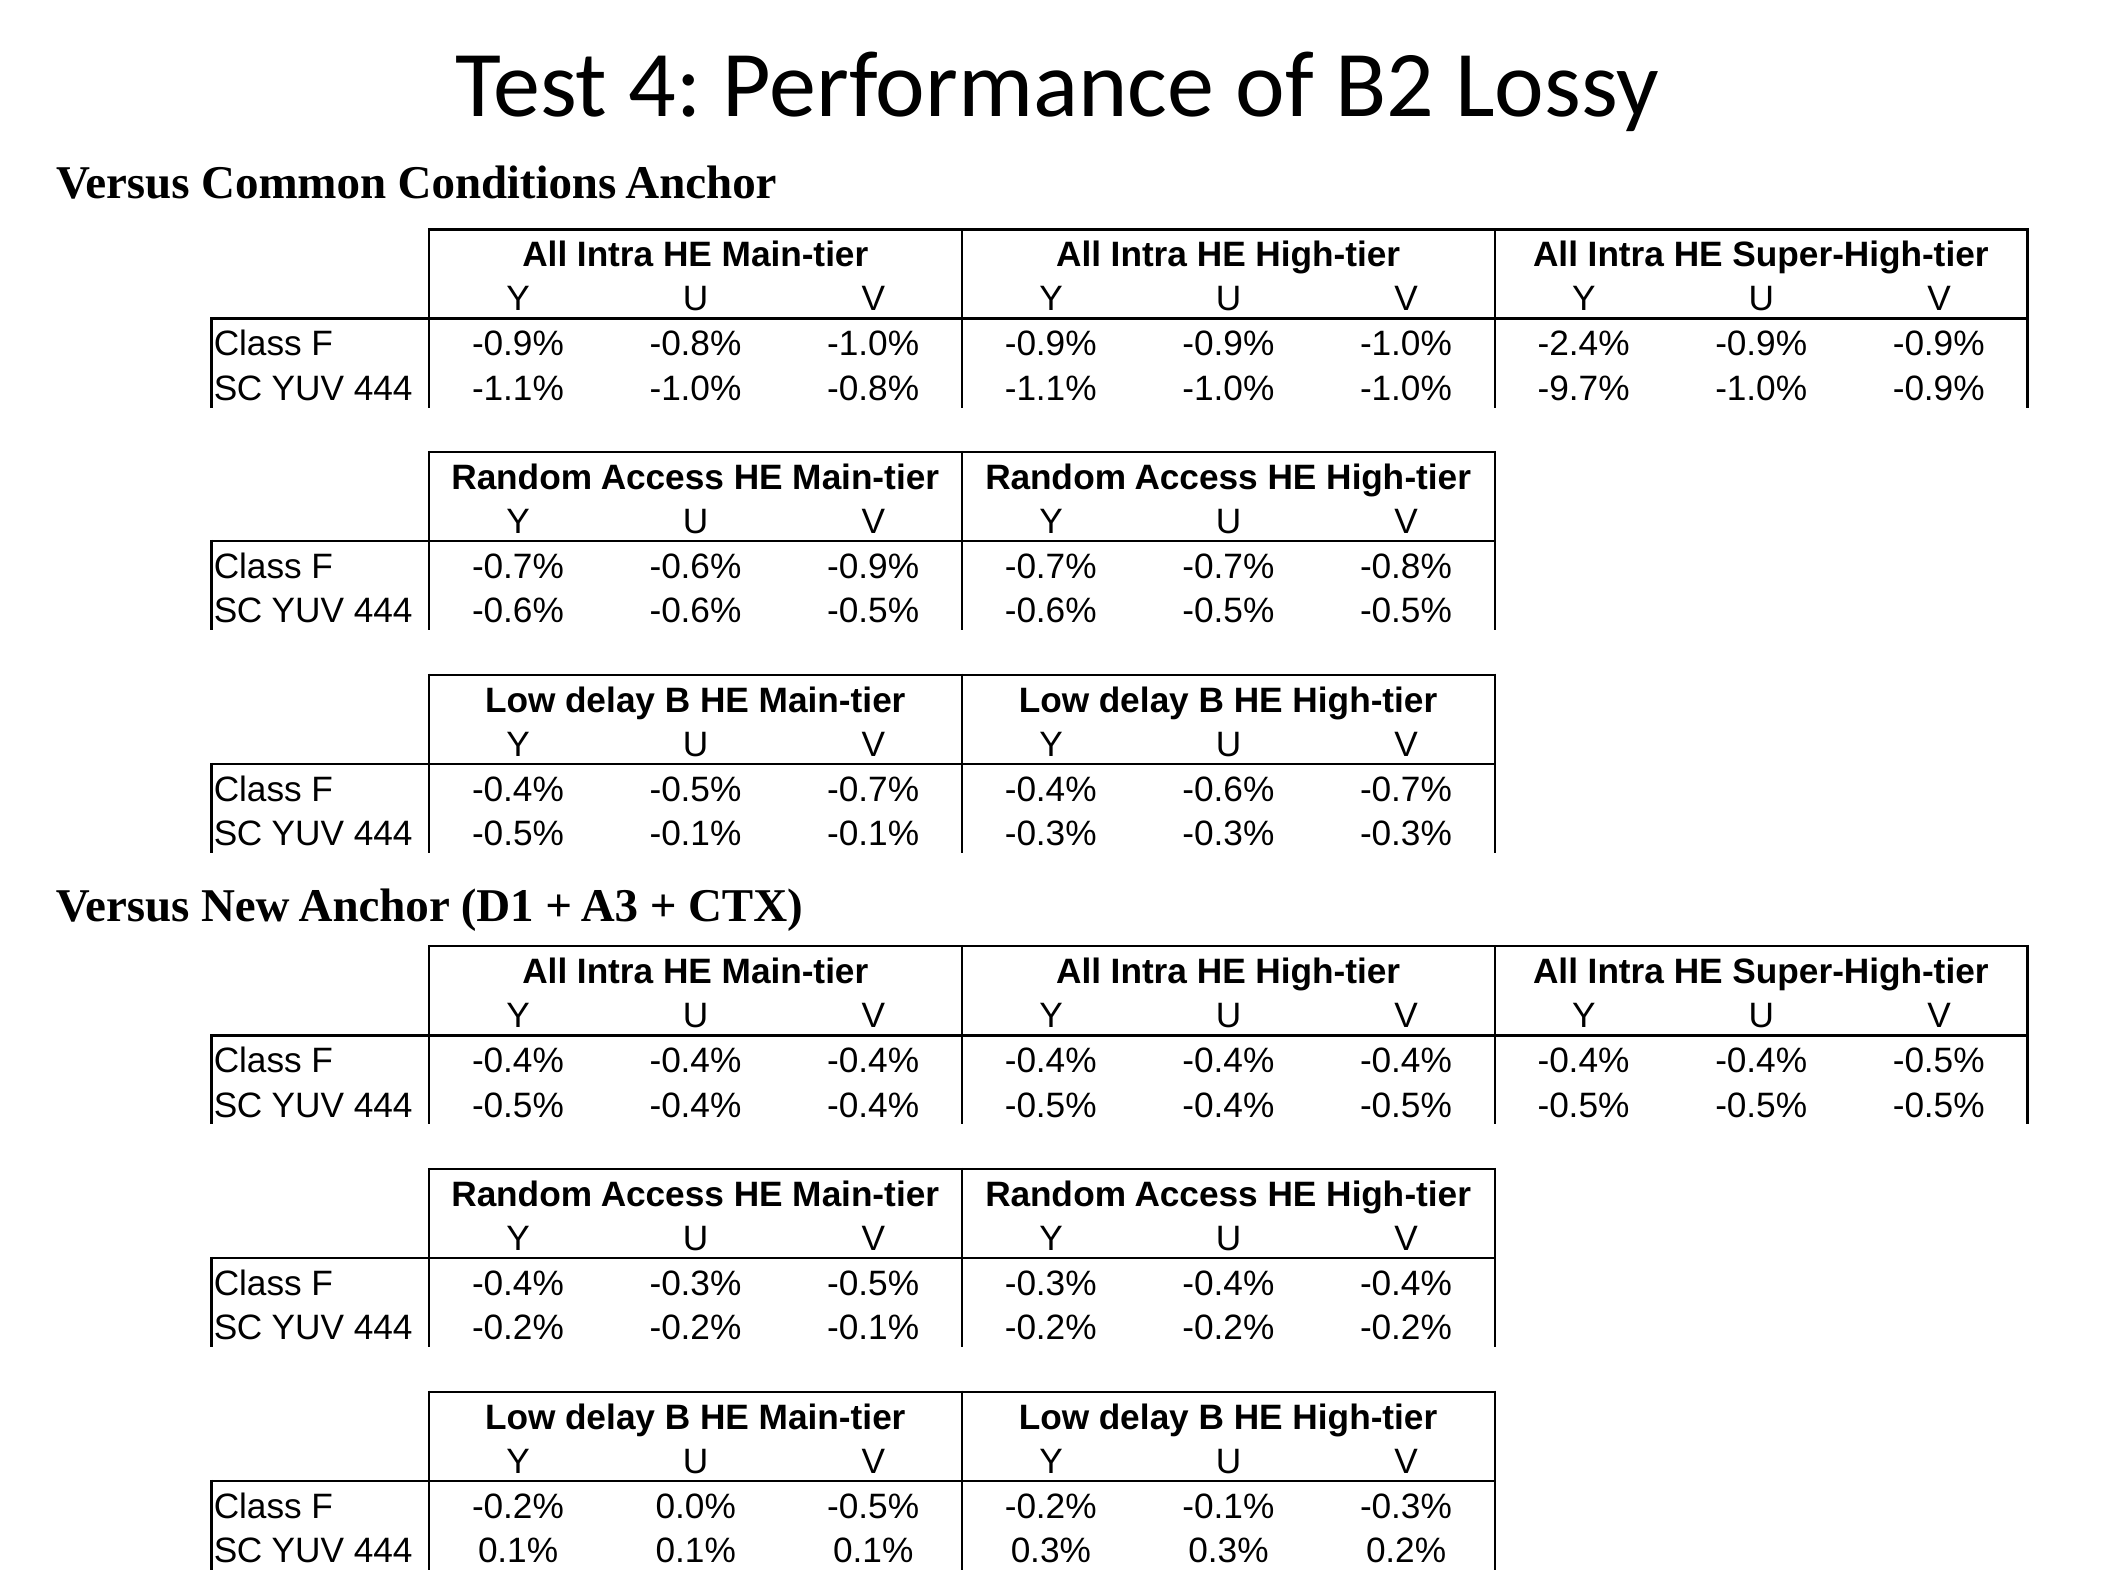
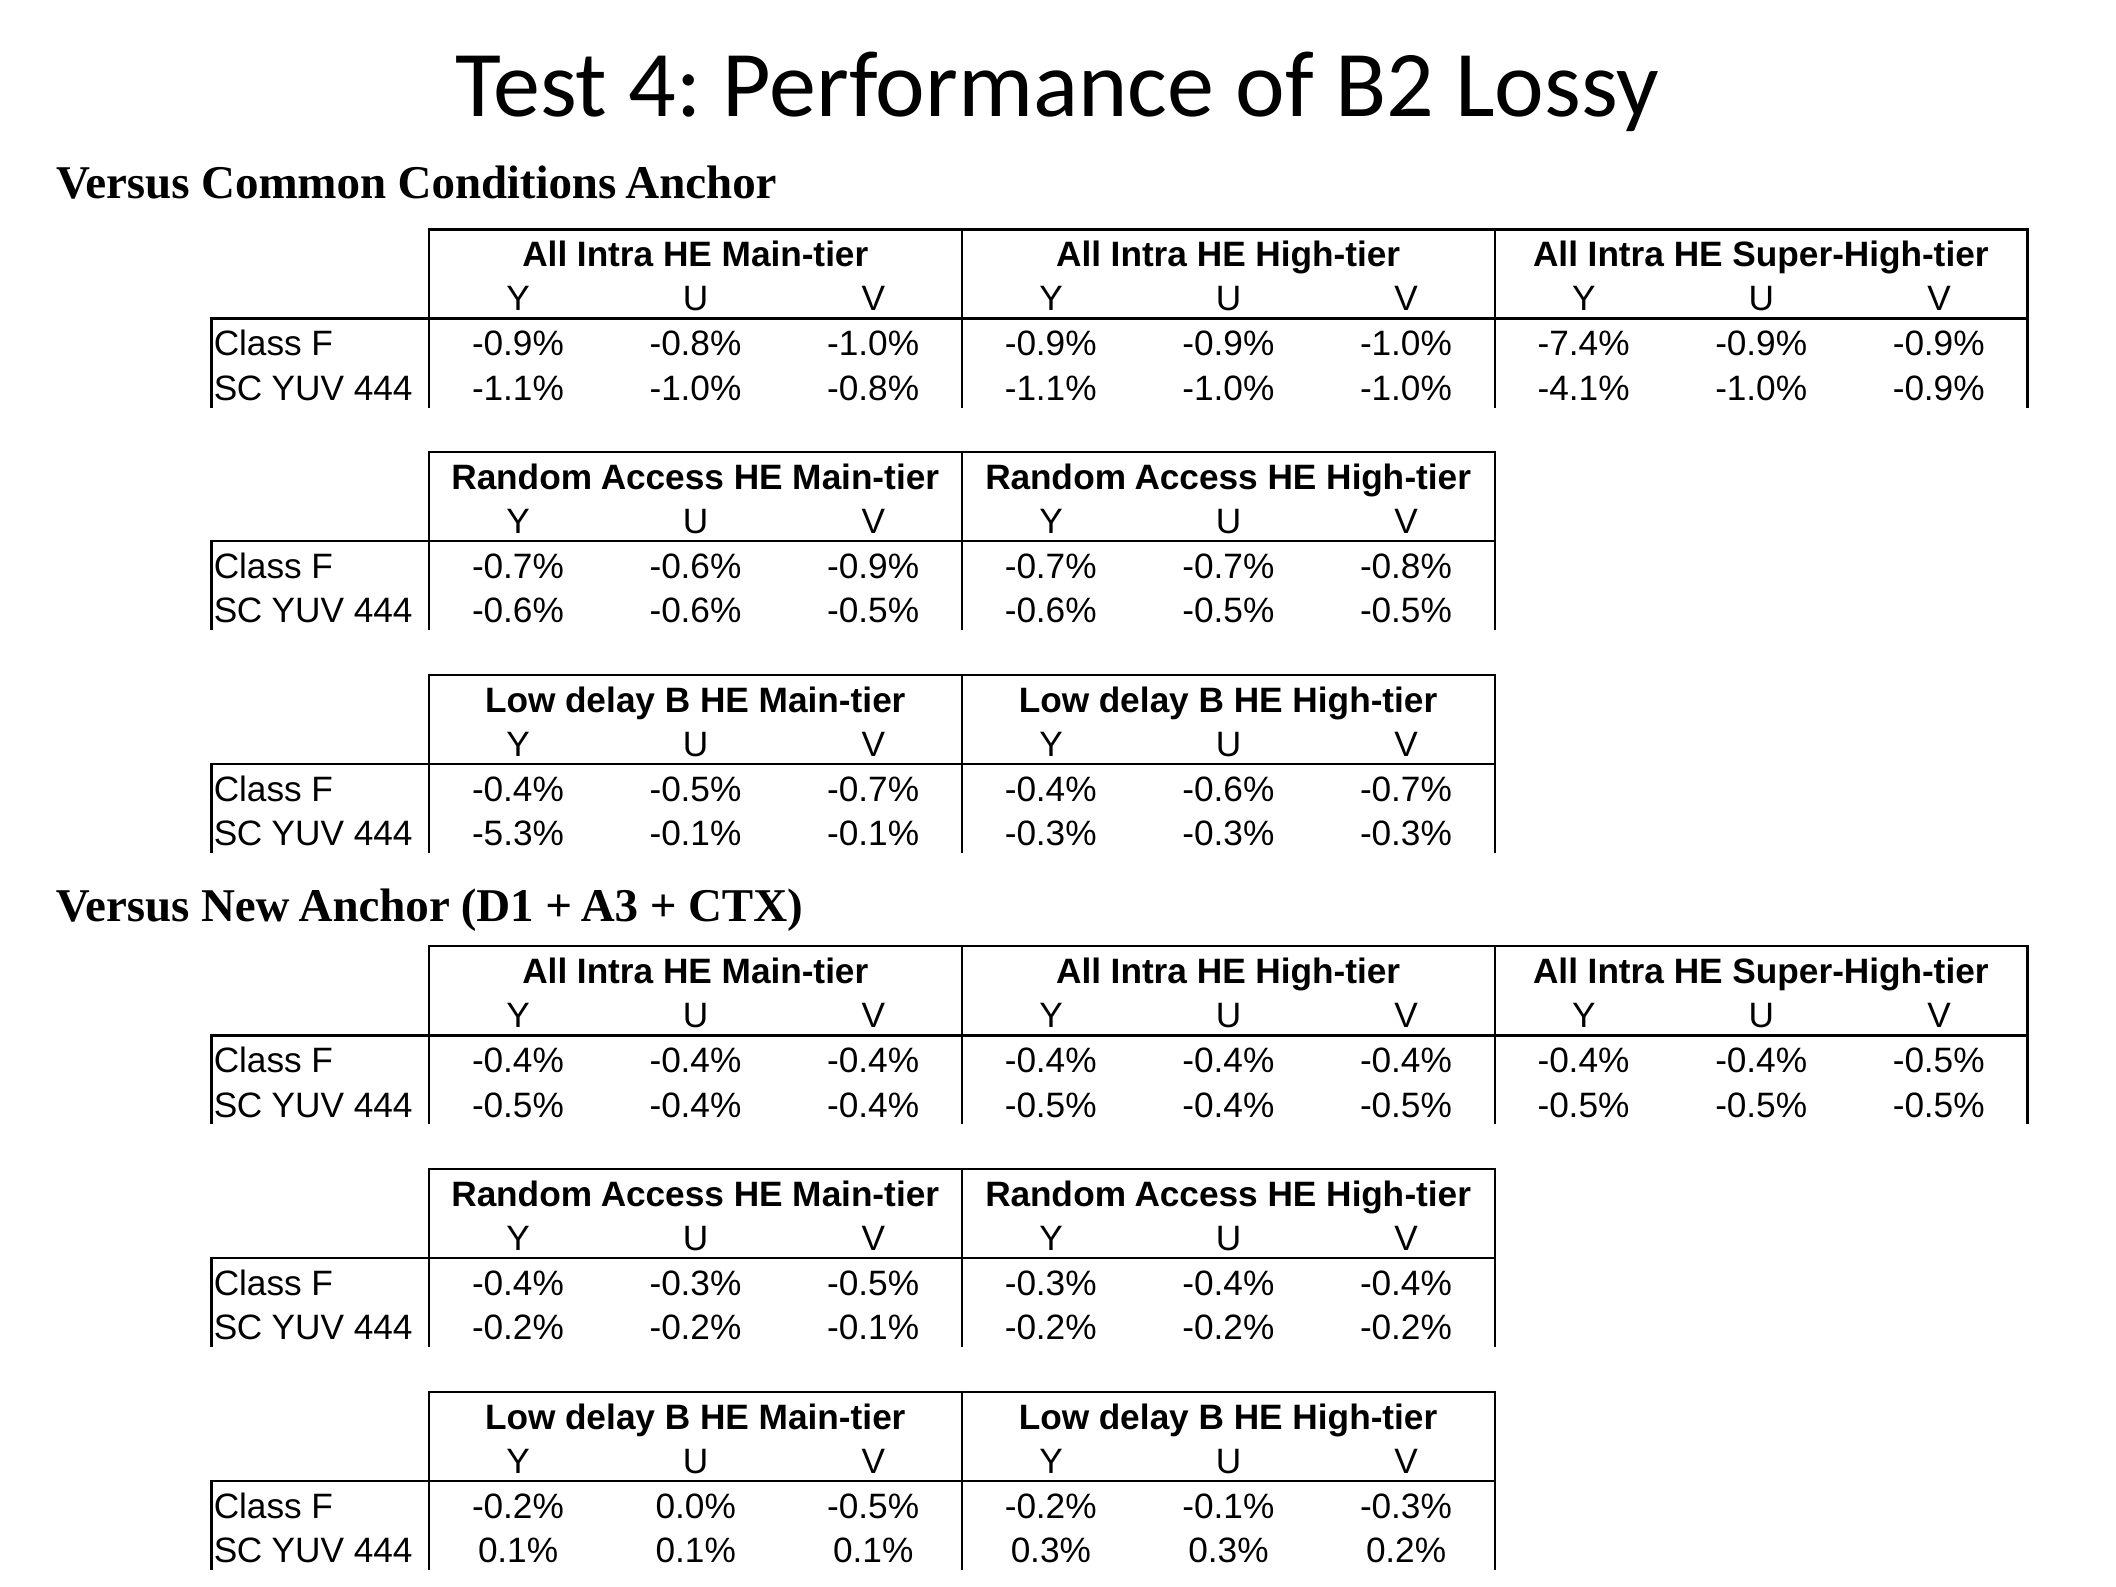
-2.4%: -2.4% -> -7.4% (1584, 344)
-9.7%: -9.7% -> -4.1% (1584, 388)
-0.5%: -0.5% -> -5.3% (518, 834)
